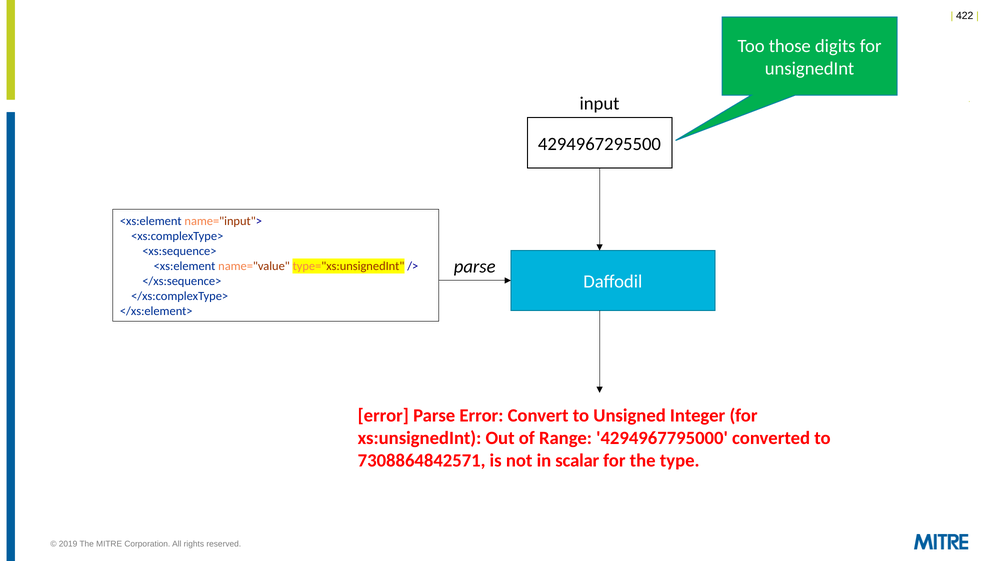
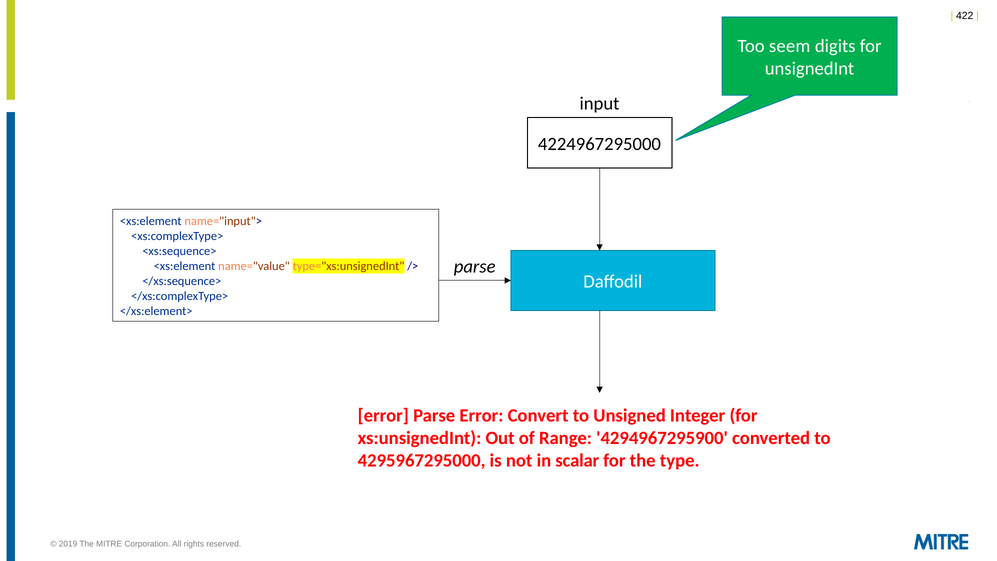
those: those -> seem (790, 46)
4294967295500: 4294967295500 -> 4224967295000 (599, 144)
4294967795000: 4294967795000 -> 4294967295900 (662, 438)
7308864842571: 7308864842571 -> 4295967295000 (422, 460)
